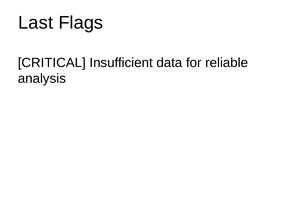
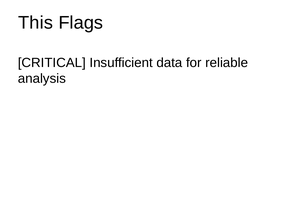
Last: Last -> This (36, 23)
